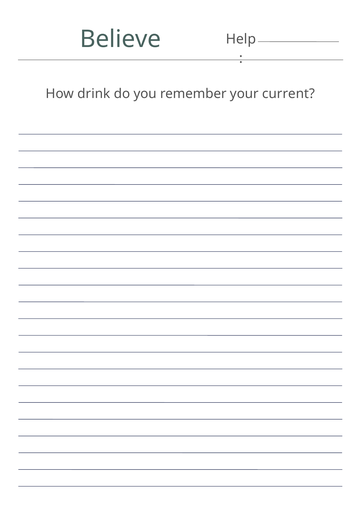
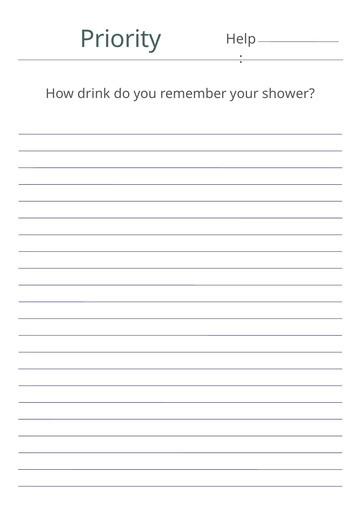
Believe: Believe -> Priority (121, 39)
current: current -> shower (288, 94)
